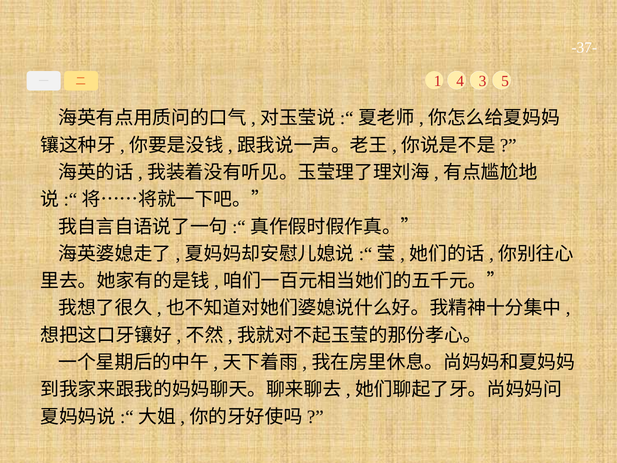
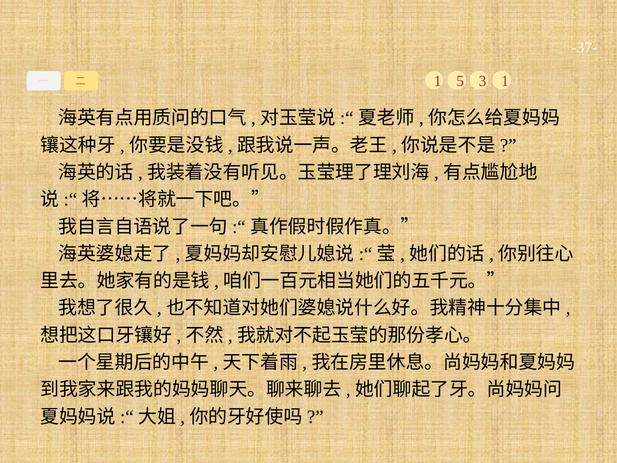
4: 4 -> 5 (460, 81)
3 5: 5 -> 1 (505, 81)
